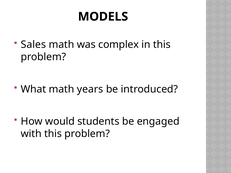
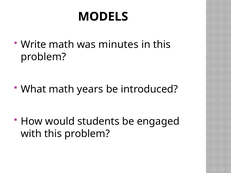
Sales: Sales -> Write (33, 45)
complex: complex -> minutes (118, 45)
